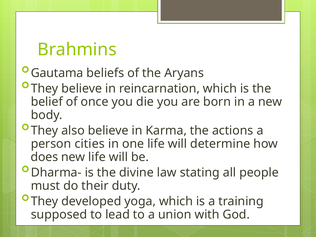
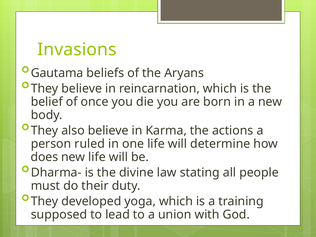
Brahmins: Brahmins -> Invasions (77, 50)
cities: cities -> ruled (90, 144)
